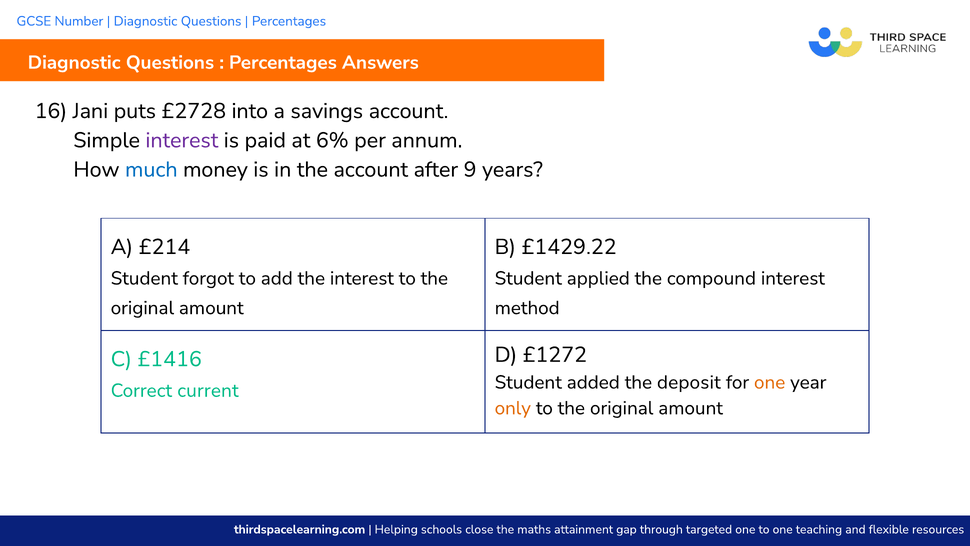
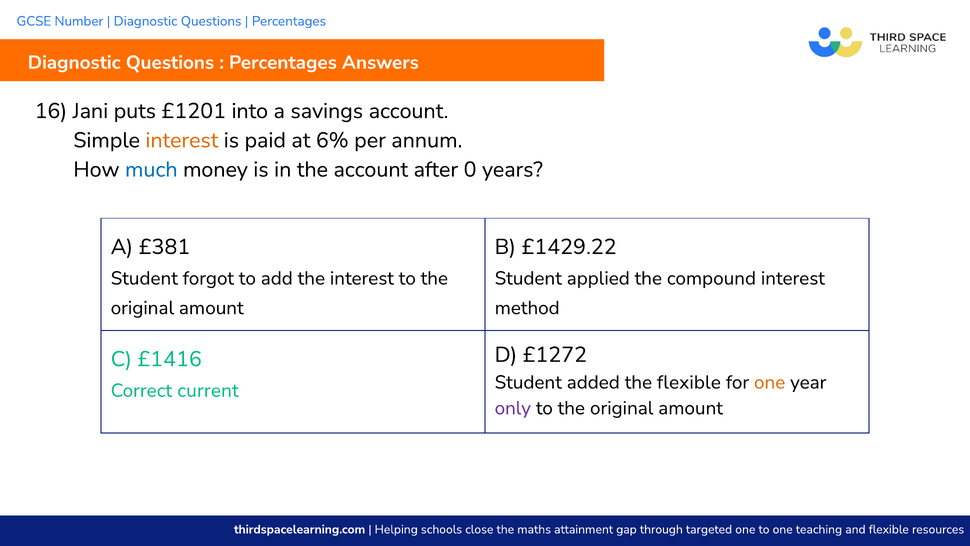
£2728: £2728 -> £1201 (194, 111)
interest colour: purple -> orange (182, 140)
9: 9 -> 0 (470, 169)
£214: £214 -> £381 (164, 247)
the deposit: deposit -> flexible (689, 382)
only colour: orange -> purple (513, 408)
